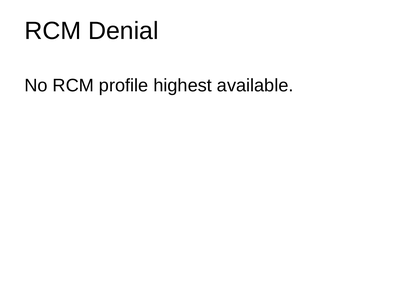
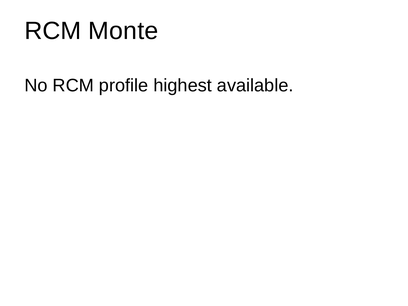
Denial: Denial -> Monte (123, 31)
